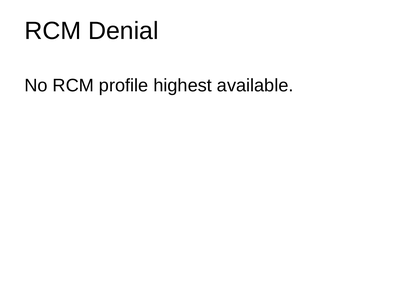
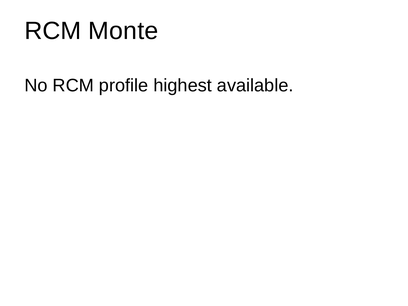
Denial: Denial -> Monte (123, 31)
